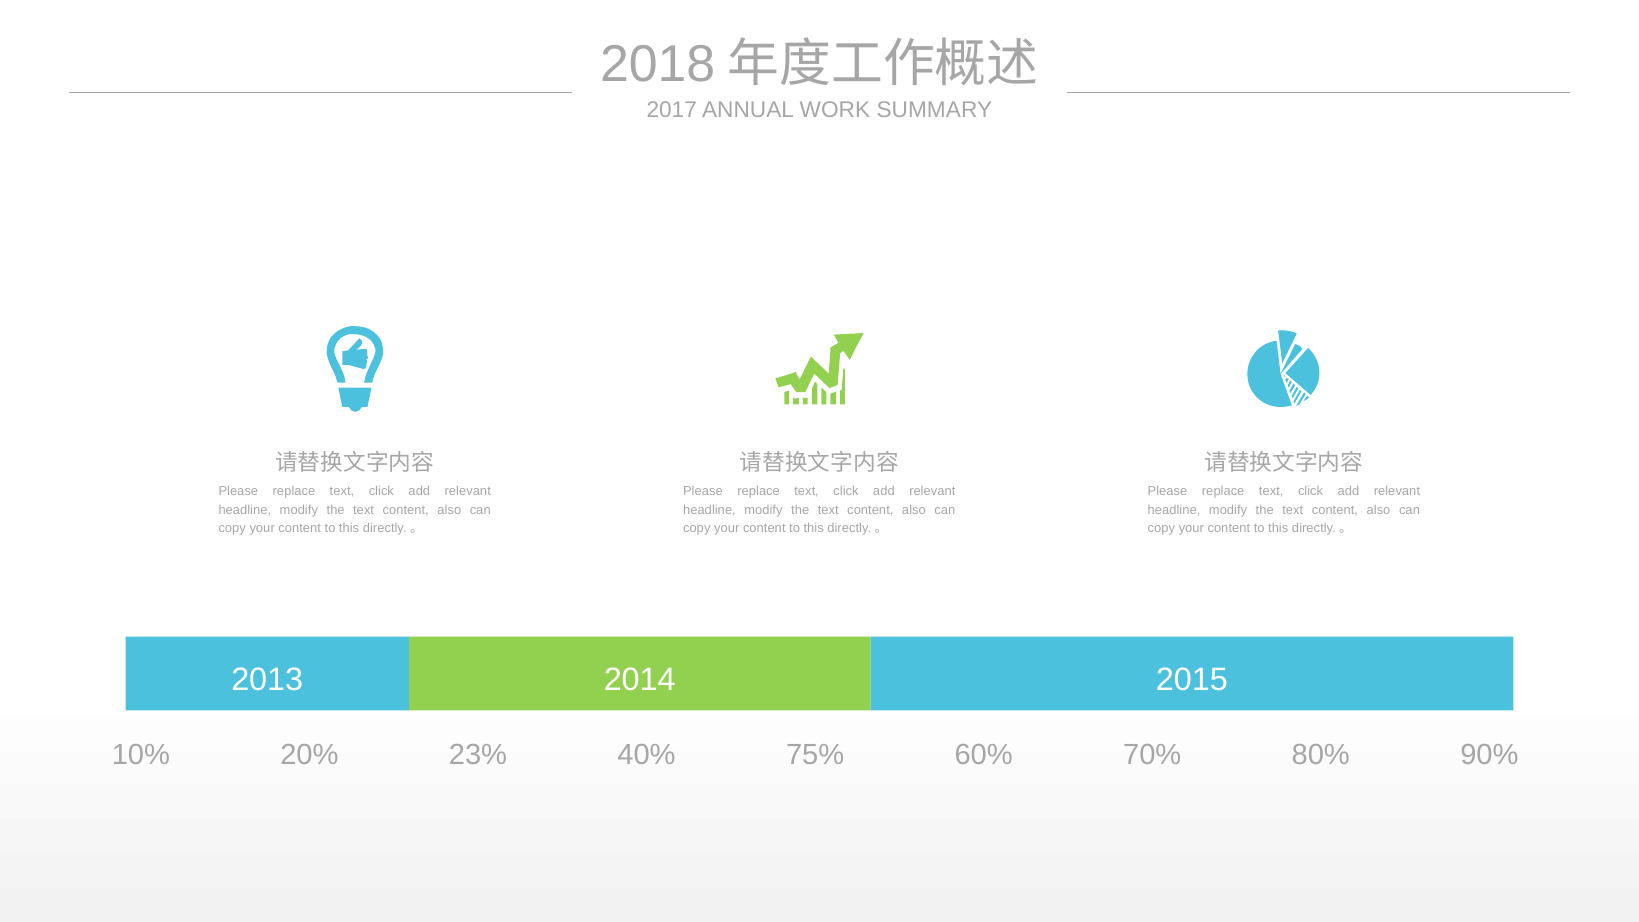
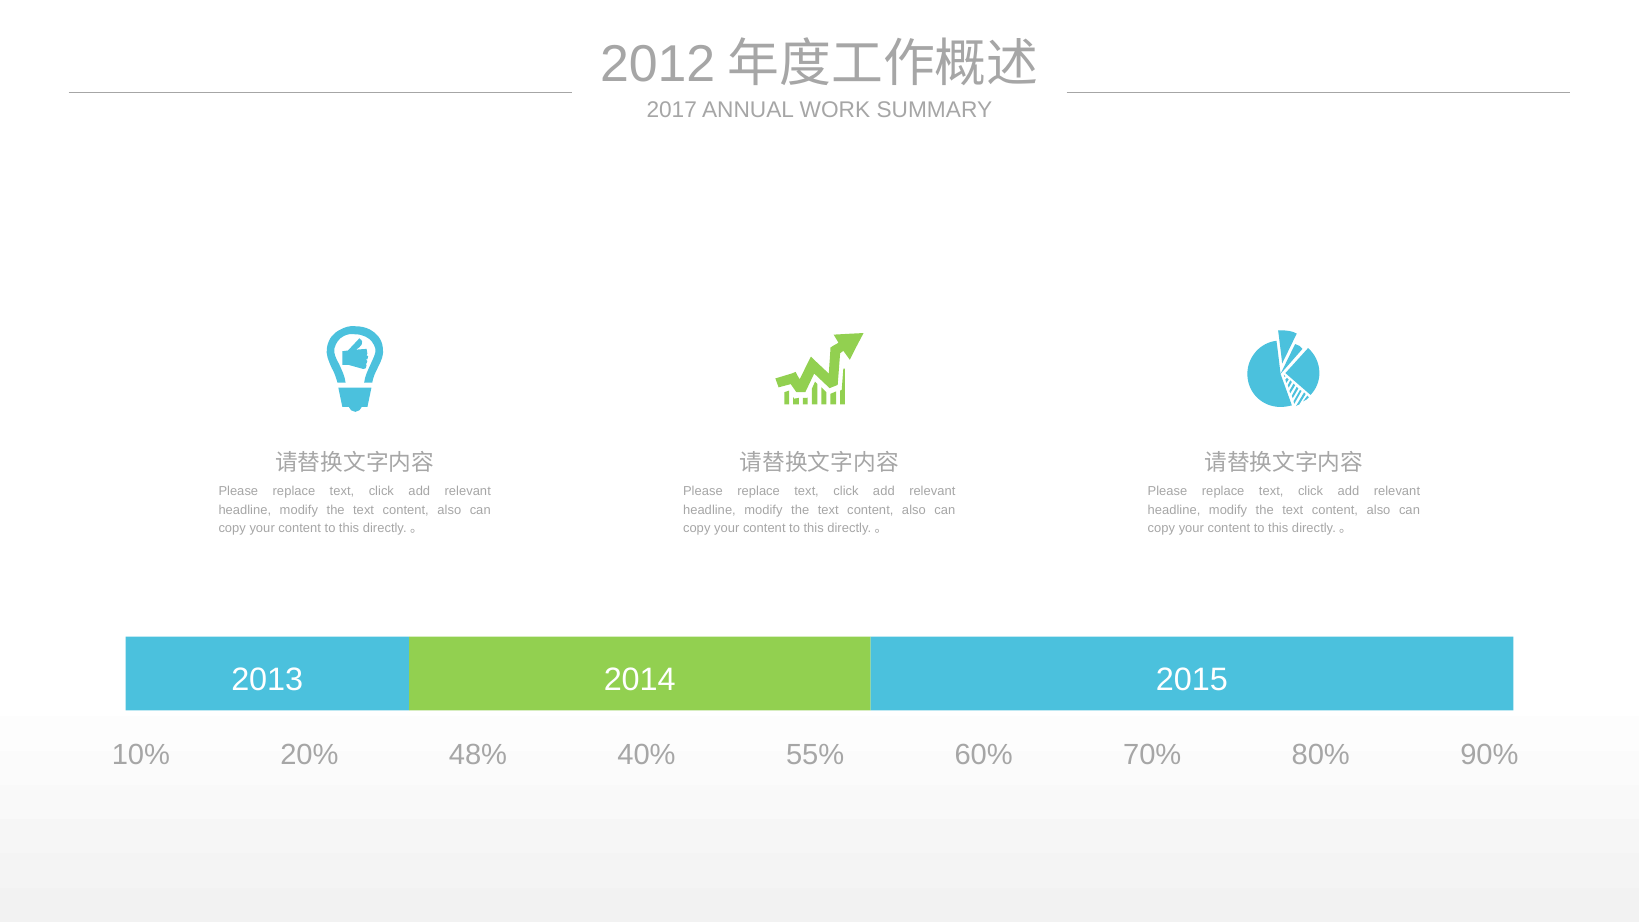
2018: 2018 -> 2012 (658, 65)
23%: 23% -> 48% (478, 755)
75%: 75% -> 55% (815, 755)
